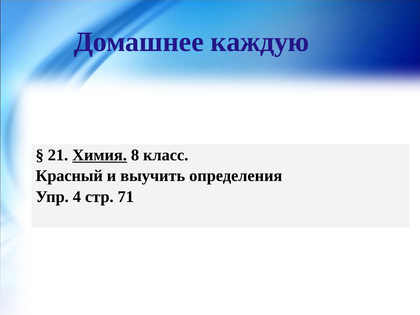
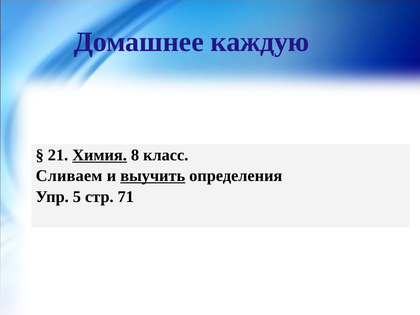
Красный: Красный -> Сливаем (69, 176)
выучить underline: none -> present (153, 176)
4: 4 -> 5 (77, 197)
